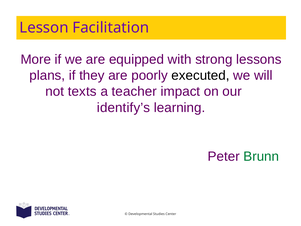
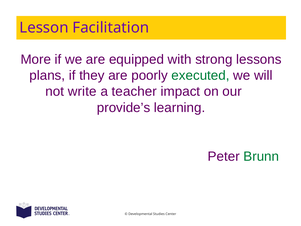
executed colour: black -> green (200, 75)
texts: texts -> write (82, 91)
identify’s: identify’s -> provide’s (124, 108)
